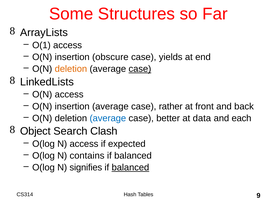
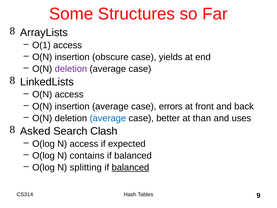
deletion colour: orange -> purple (71, 69)
case underline: present -> none (140, 69)
rather: rather -> errors (171, 106)
data: data -> than (202, 118)
each: each -> uses (241, 118)
Object: Object -> Asked (35, 131)
signifies: signifies -> splitting (86, 167)
